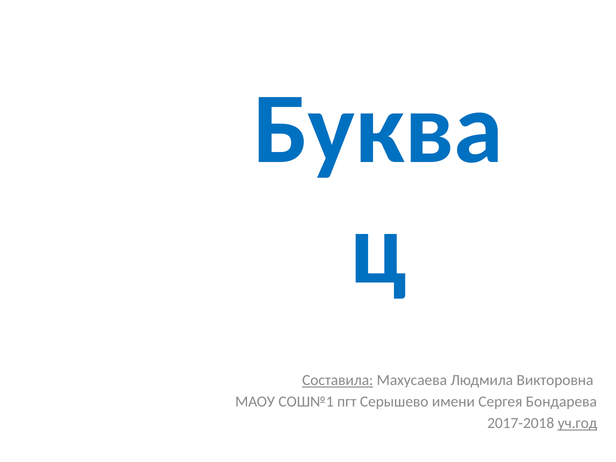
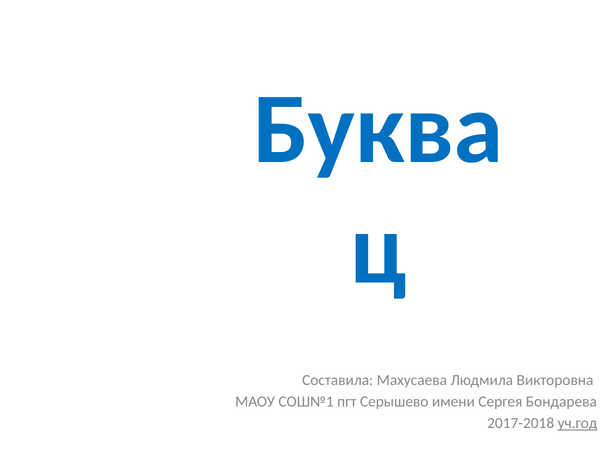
Составила underline: present -> none (338, 380)
